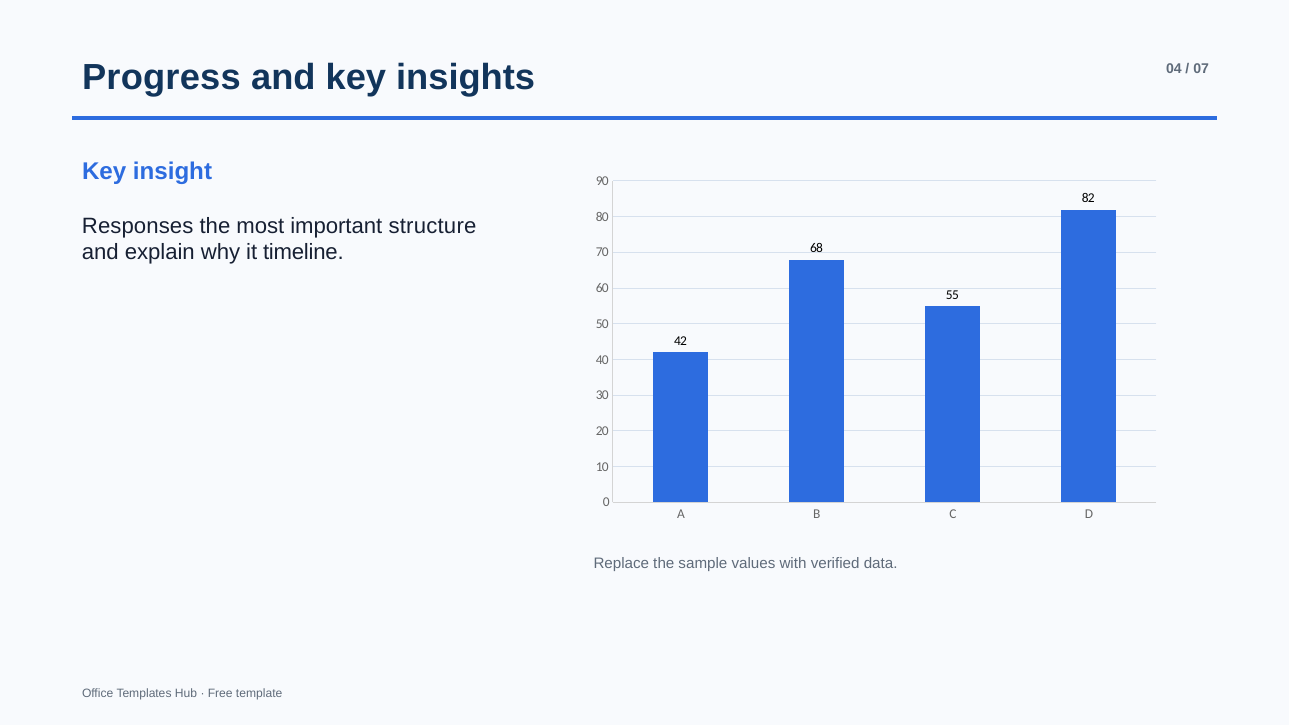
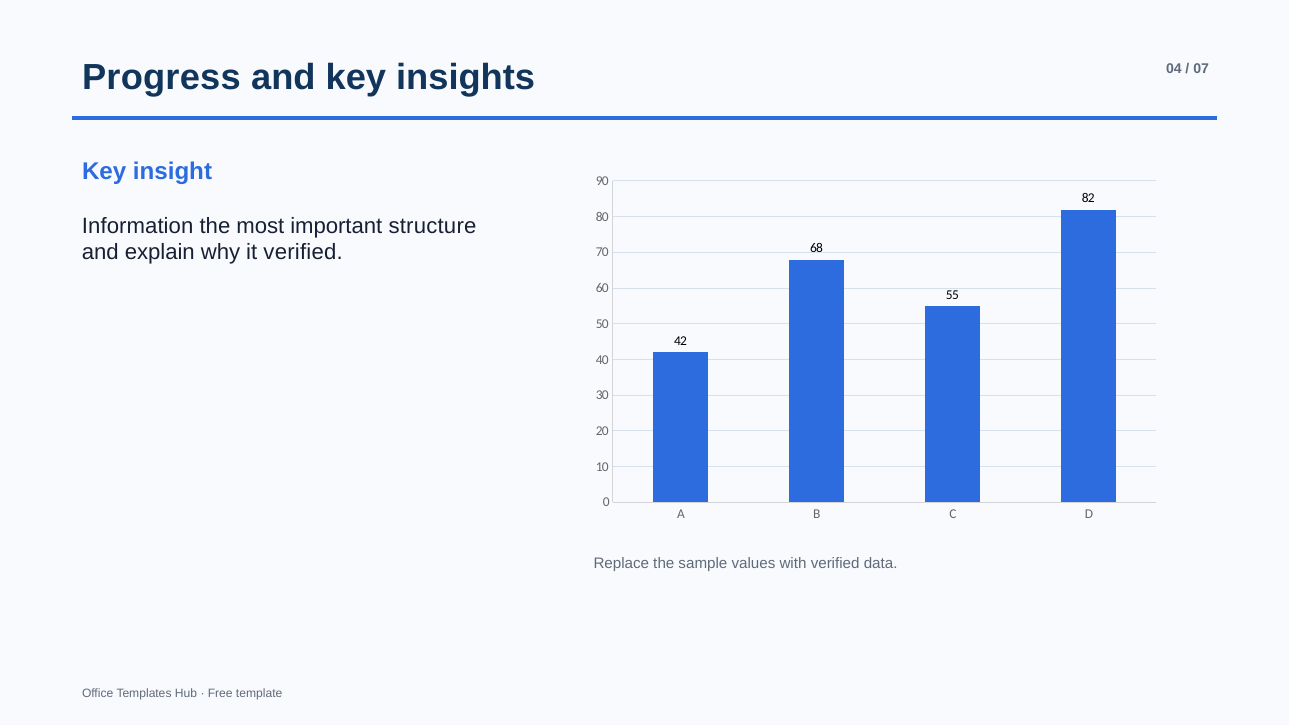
Responses: Responses -> Information (138, 226)
it timeline: timeline -> verified (303, 253)
